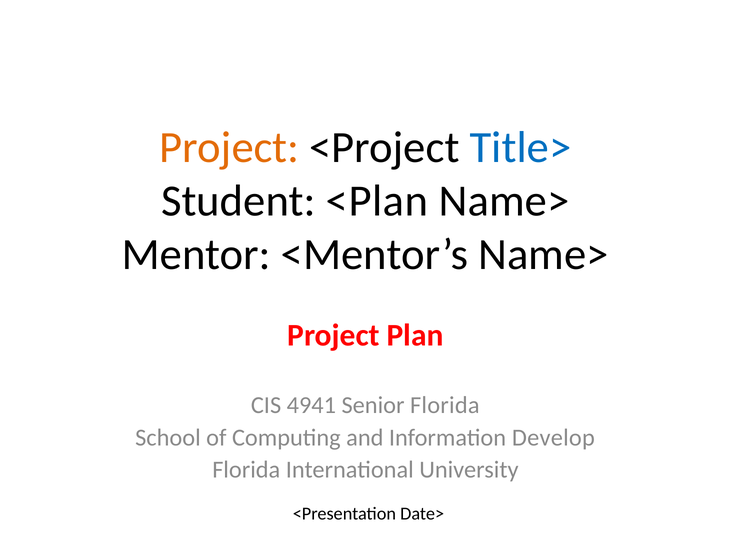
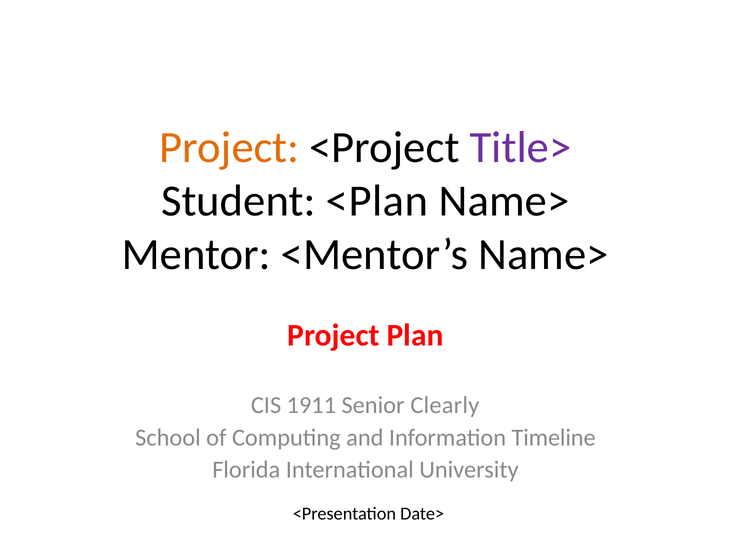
Title> colour: blue -> purple (520, 147)
4941: 4941 -> 1911 (311, 406)
Senior Florida: Florida -> Clearly (445, 406)
Develop: Develop -> Timeline (554, 438)
